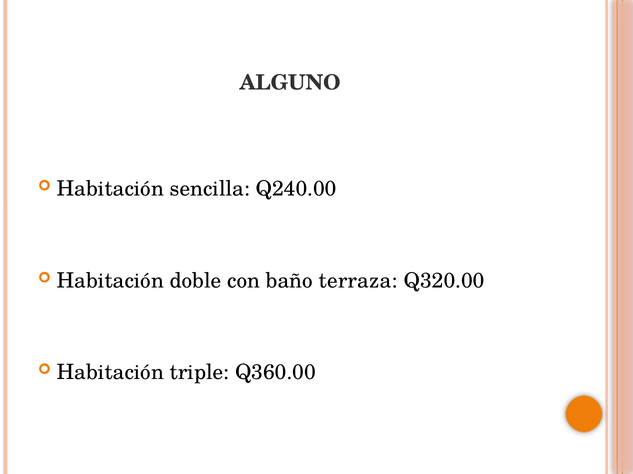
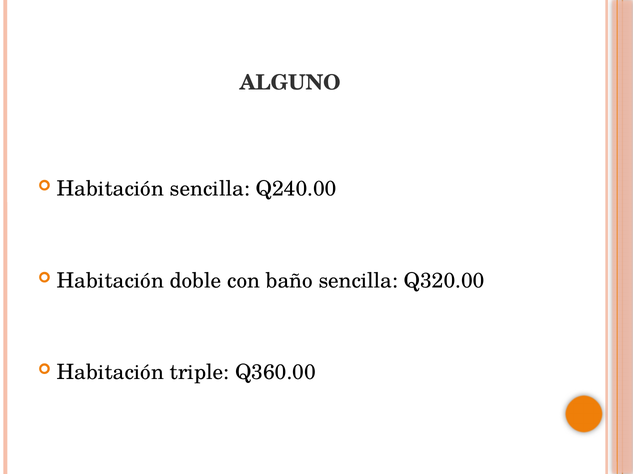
baño terraza: terraza -> sencilla (358, 281)
